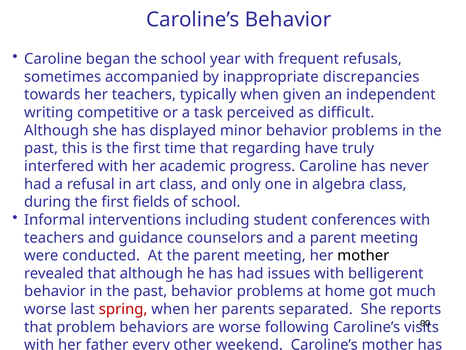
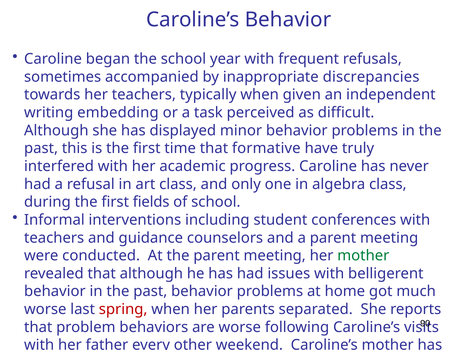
competitive: competitive -> embedding (118, 112)
regarding: regarding -> formative (266, 148)
mother colour: black -> green (363, 255)
